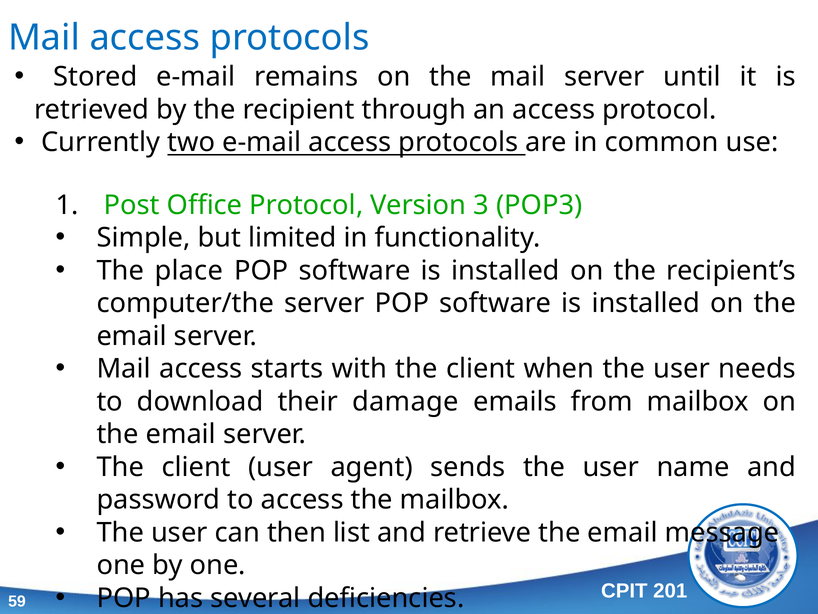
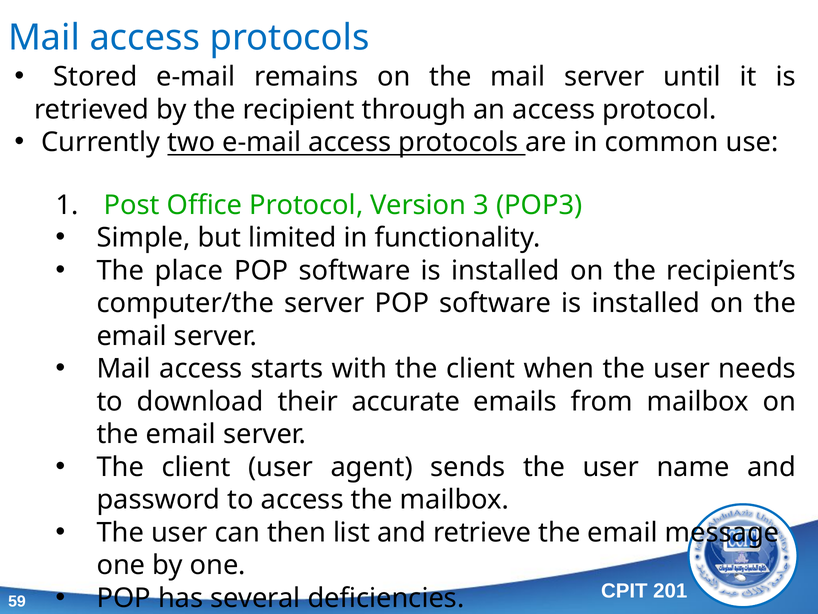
damage: damage -> accurate (406, 401)
